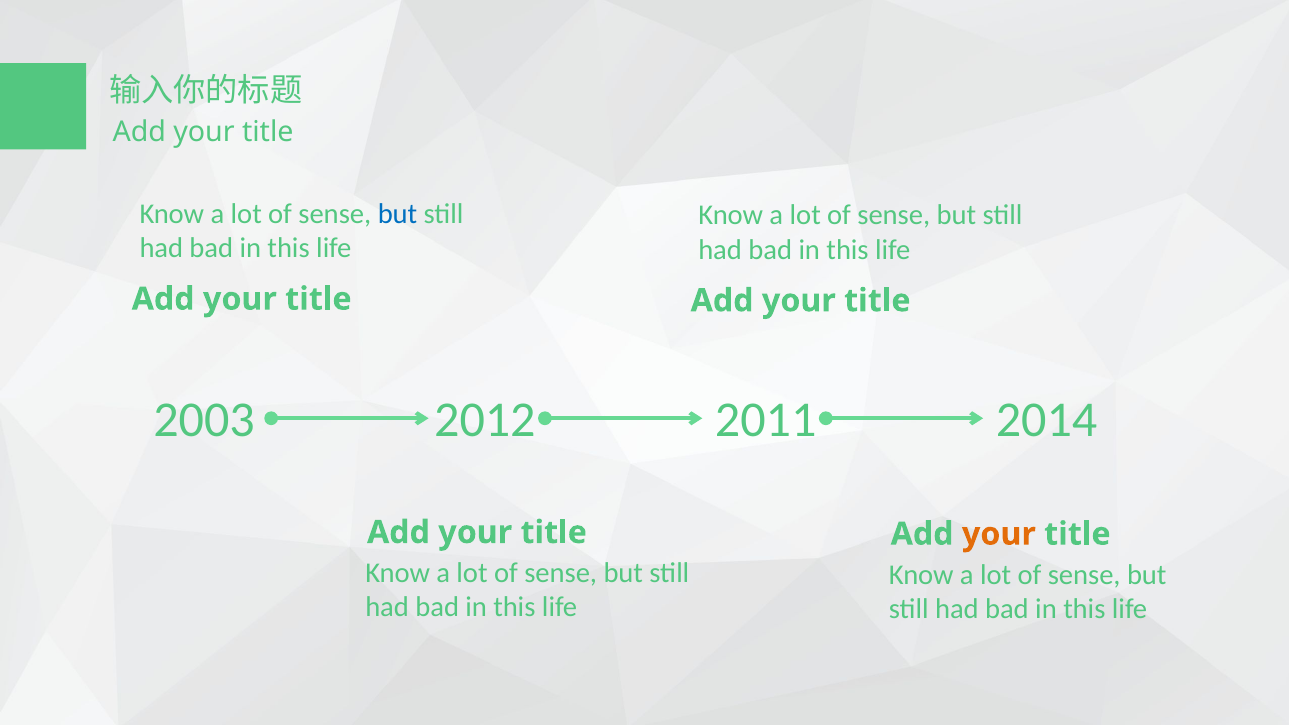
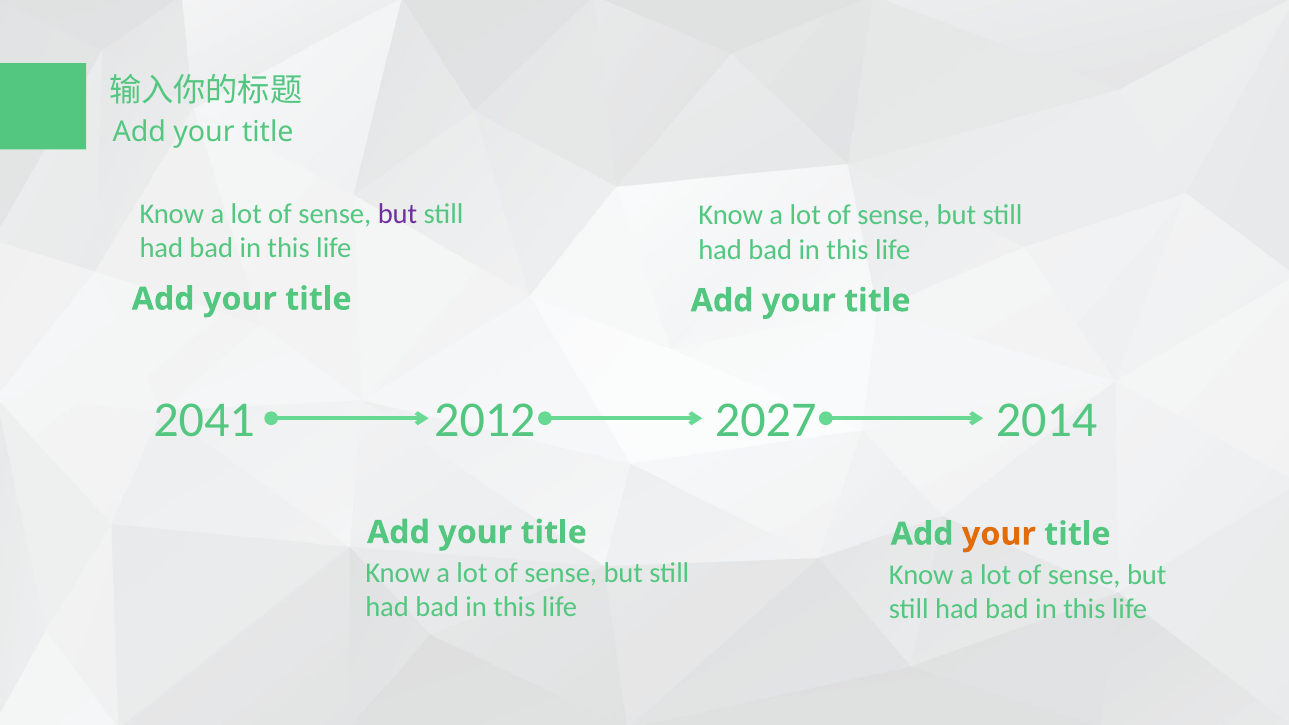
but colour: blue -> purple (398, 214)
2003: 2003 -> 2041 (204, 420)
2011: 2011 -> 2027 (766, 420)
